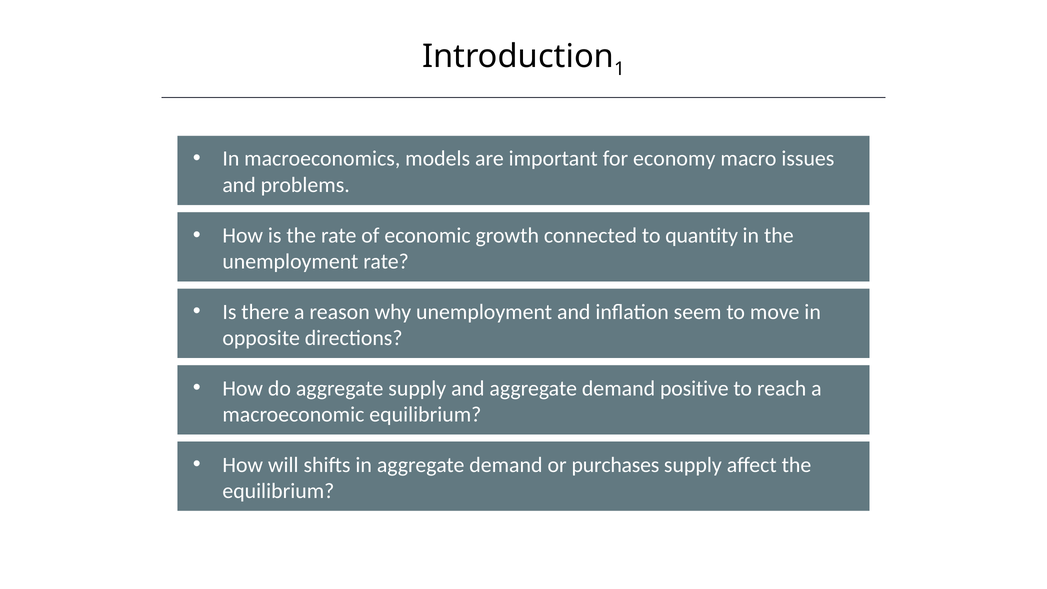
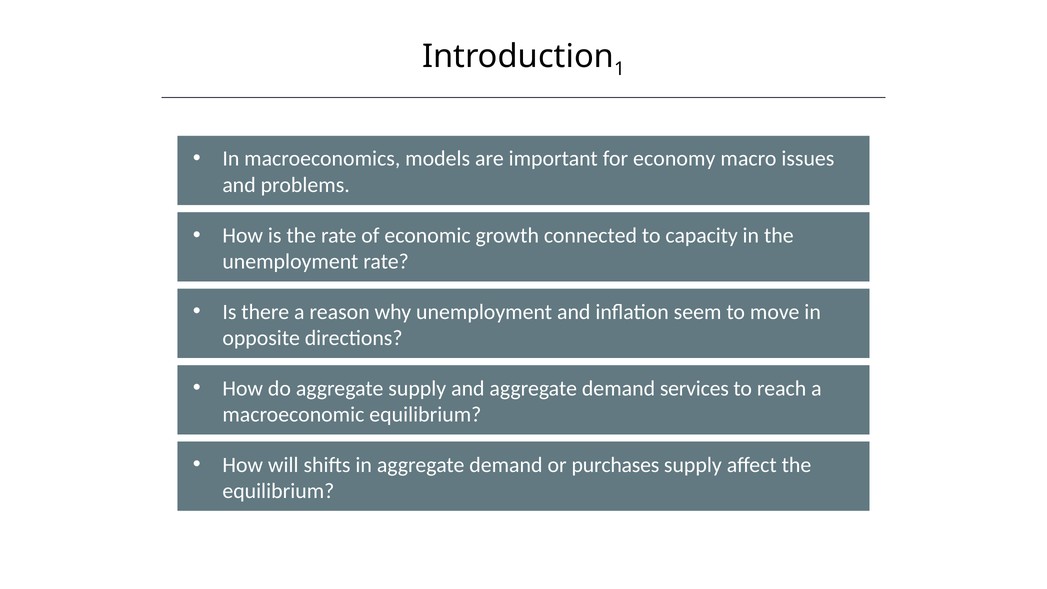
quantity: quantity -> capacity (702, 236)
positive: positive -> services (694, 388)
